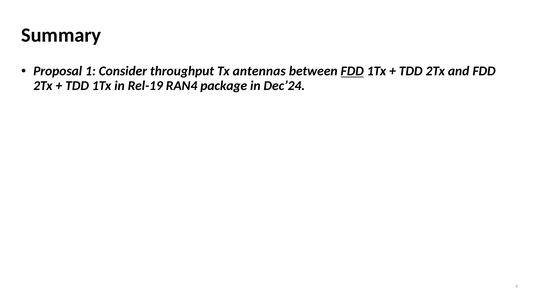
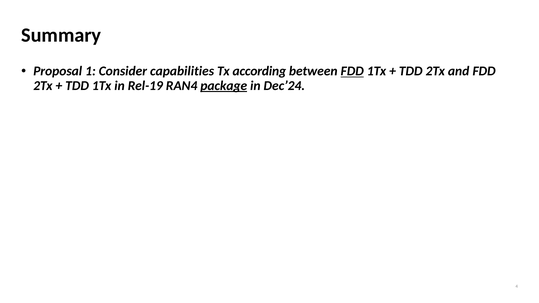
throughput: throughput -> capabilities (182, 71)
antennas: antennas -> according (259, 71)
package underline: none -> present (224, 86)
